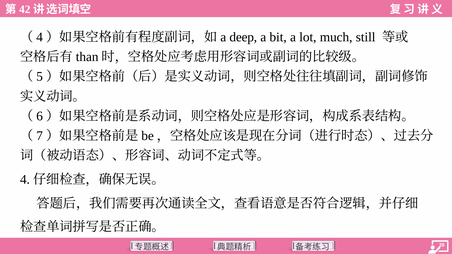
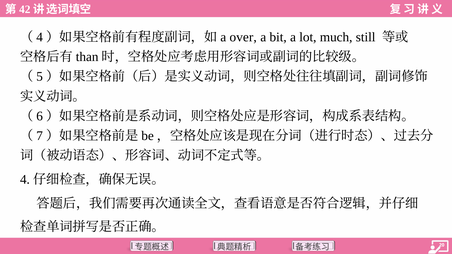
deep: deep -> over (243, 37)
